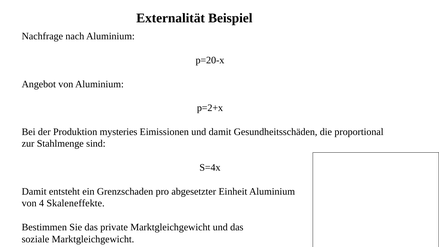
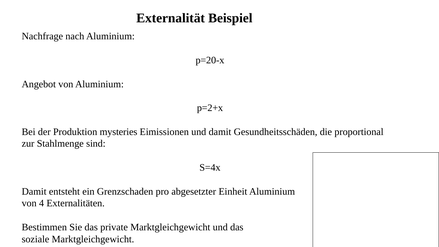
Skaleneffekte: Skaleneffekte -> Externalitäten (76, 203)
